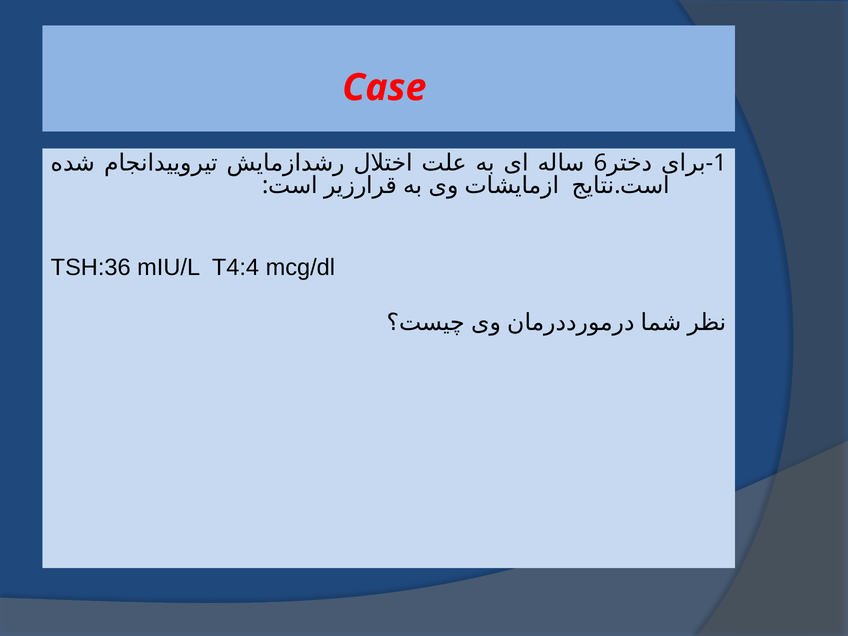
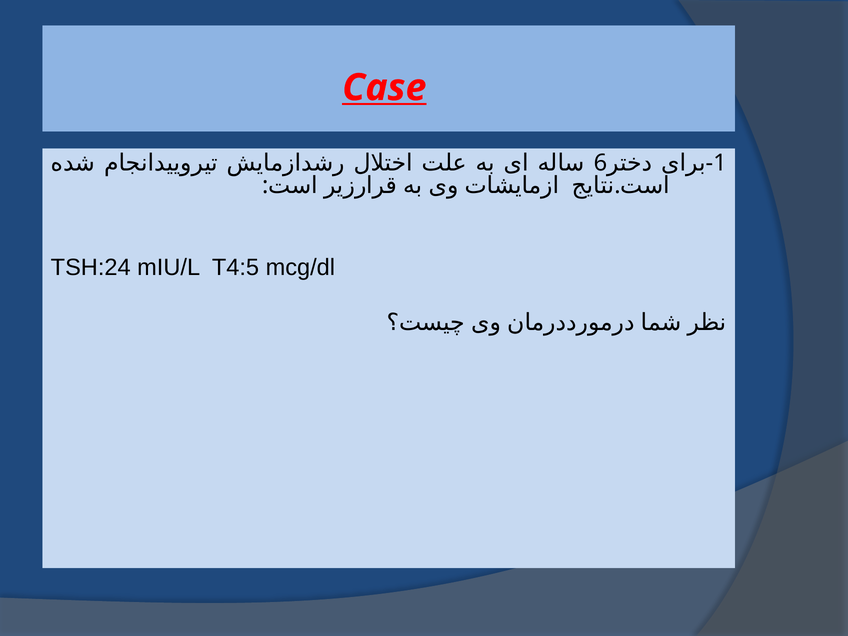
Case underline: none -> present (384, 88)
TSH:36: TSH:36 -> TSH:24 (91, 268)
T4:4: T4:4 -> T4:5 (235, 268)
